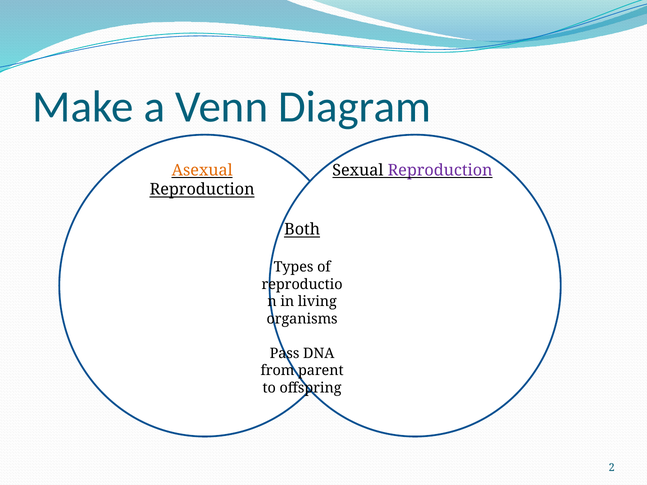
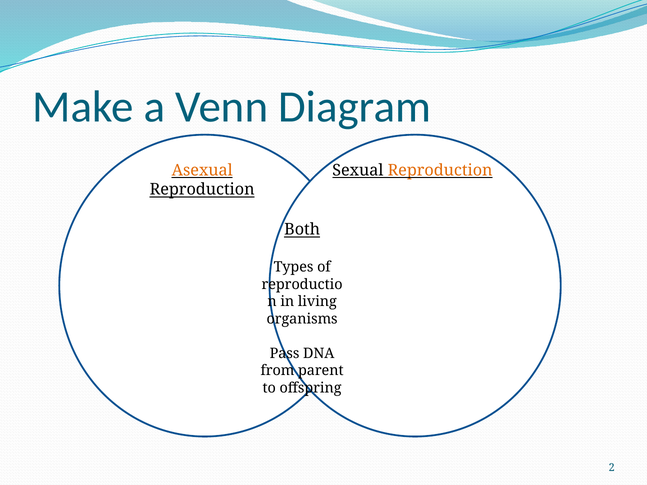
Reproduction colour: purple -> orange (440, 170)
